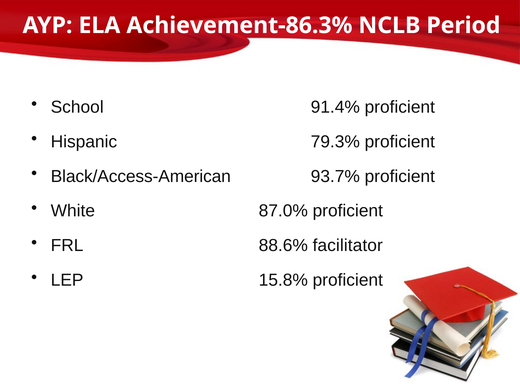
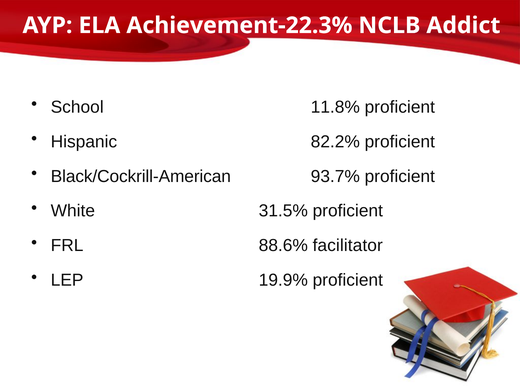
Achievement-86.3%: Achievement-86.3% -> Achievement-22.3% (239, 25)
Period: Period -> Addict (463, 25)
91.4%: 91.4% -> 11.8% (335, 107)
79.3%: 79.3% -> 82.2% (335, 142)
Black/Access-American: Black/Access-American -> Black/Cockrill-American (141, 176)
87.0%: 87.0% -> 31.5% (283, 211)
15.8%: 15.8% -> 19.9% (283, 280)
